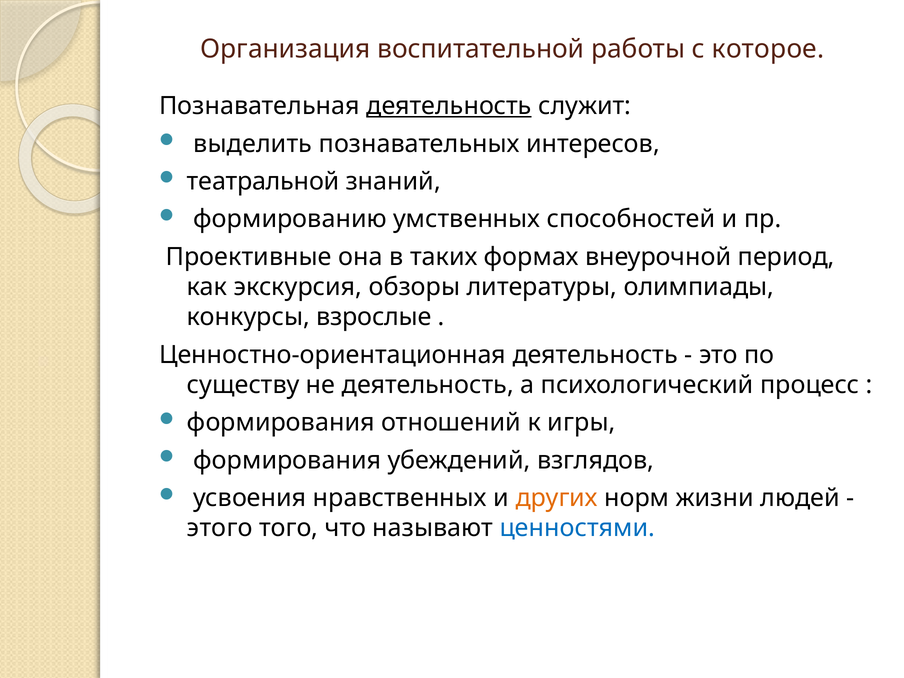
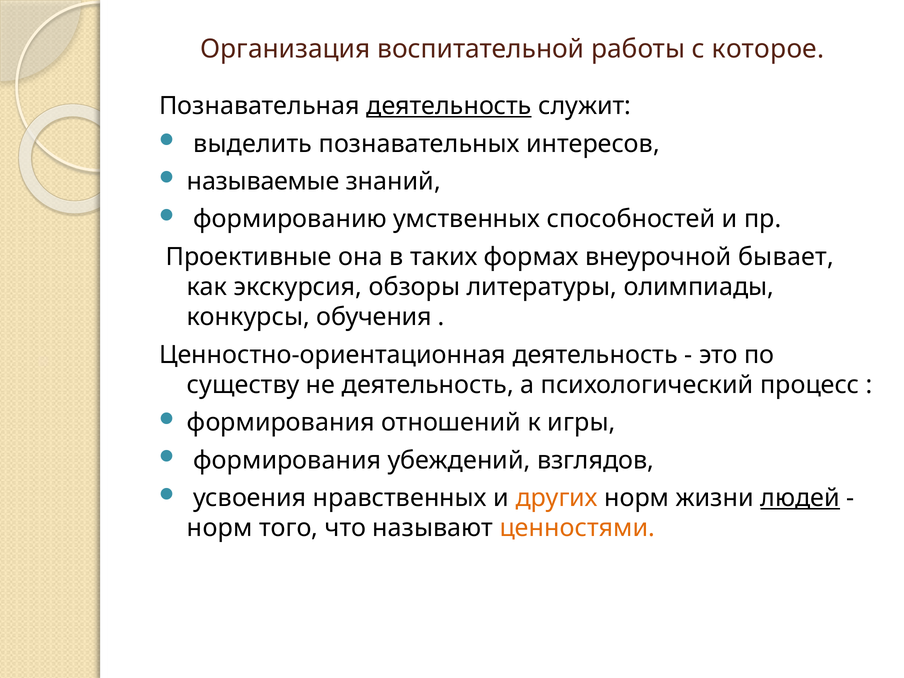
театральной: театральной -> называемые (263, 181)
период: период -> бывает (786, 257)
взрослые: взрослые -> обучения (374, 317)
людей underline: none -> present (800, 498)
этого: этого -> норм (220, 528)
ценностями colour: blue -> orange (577, 528)
